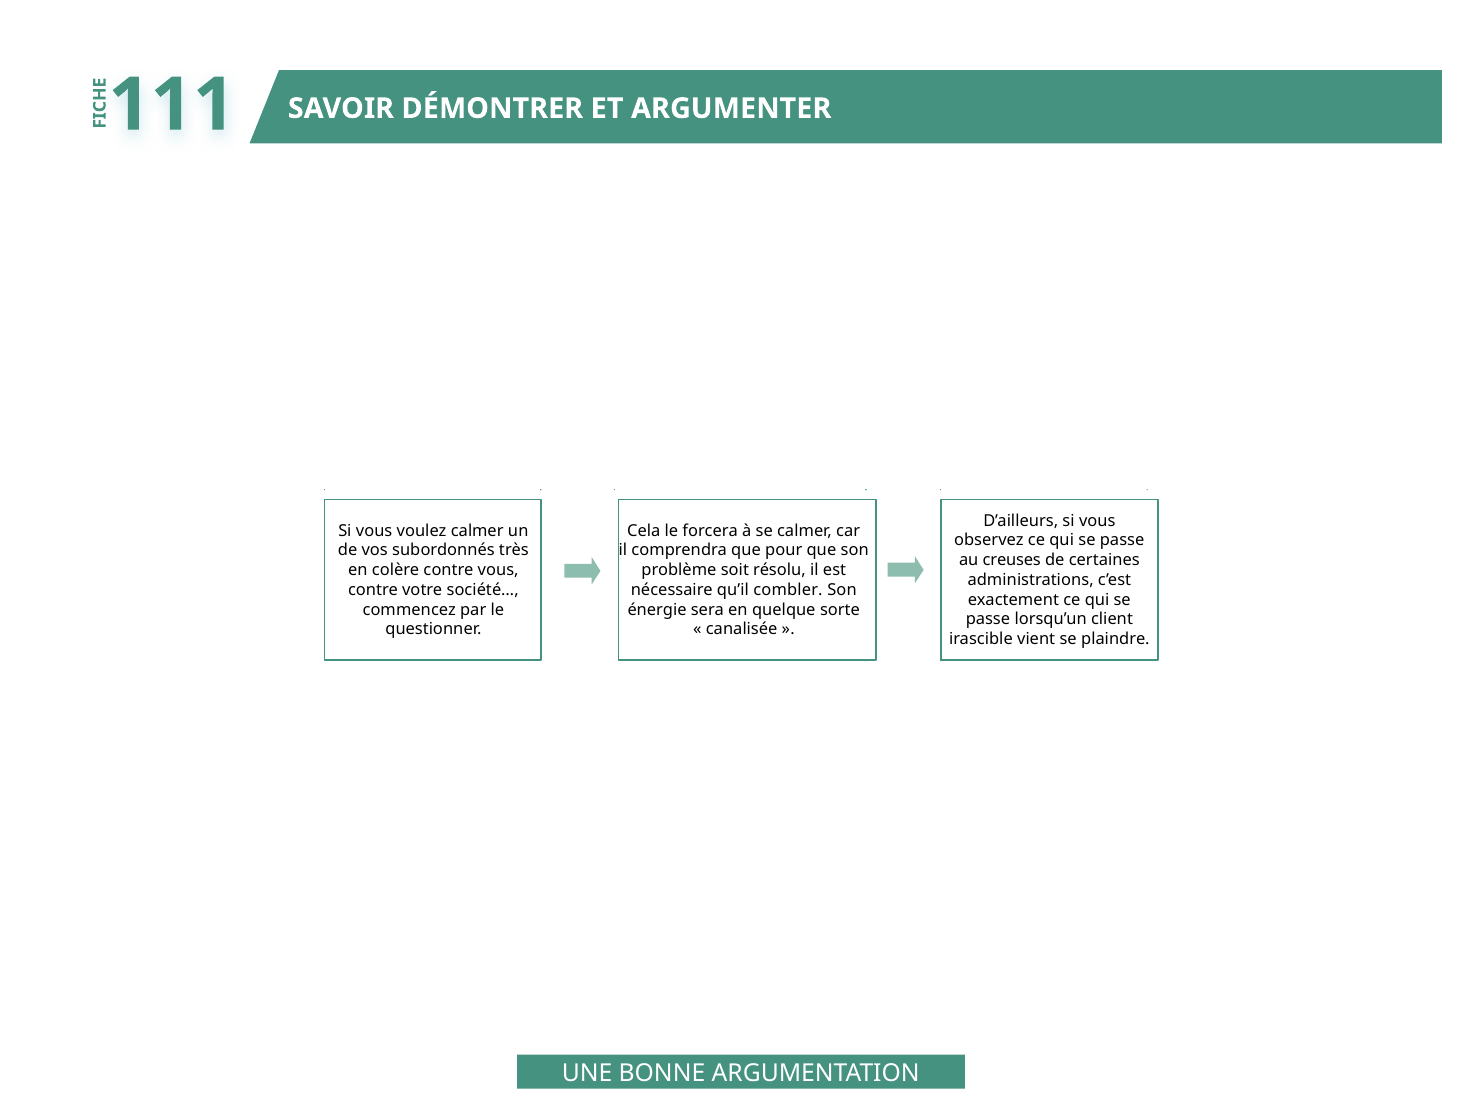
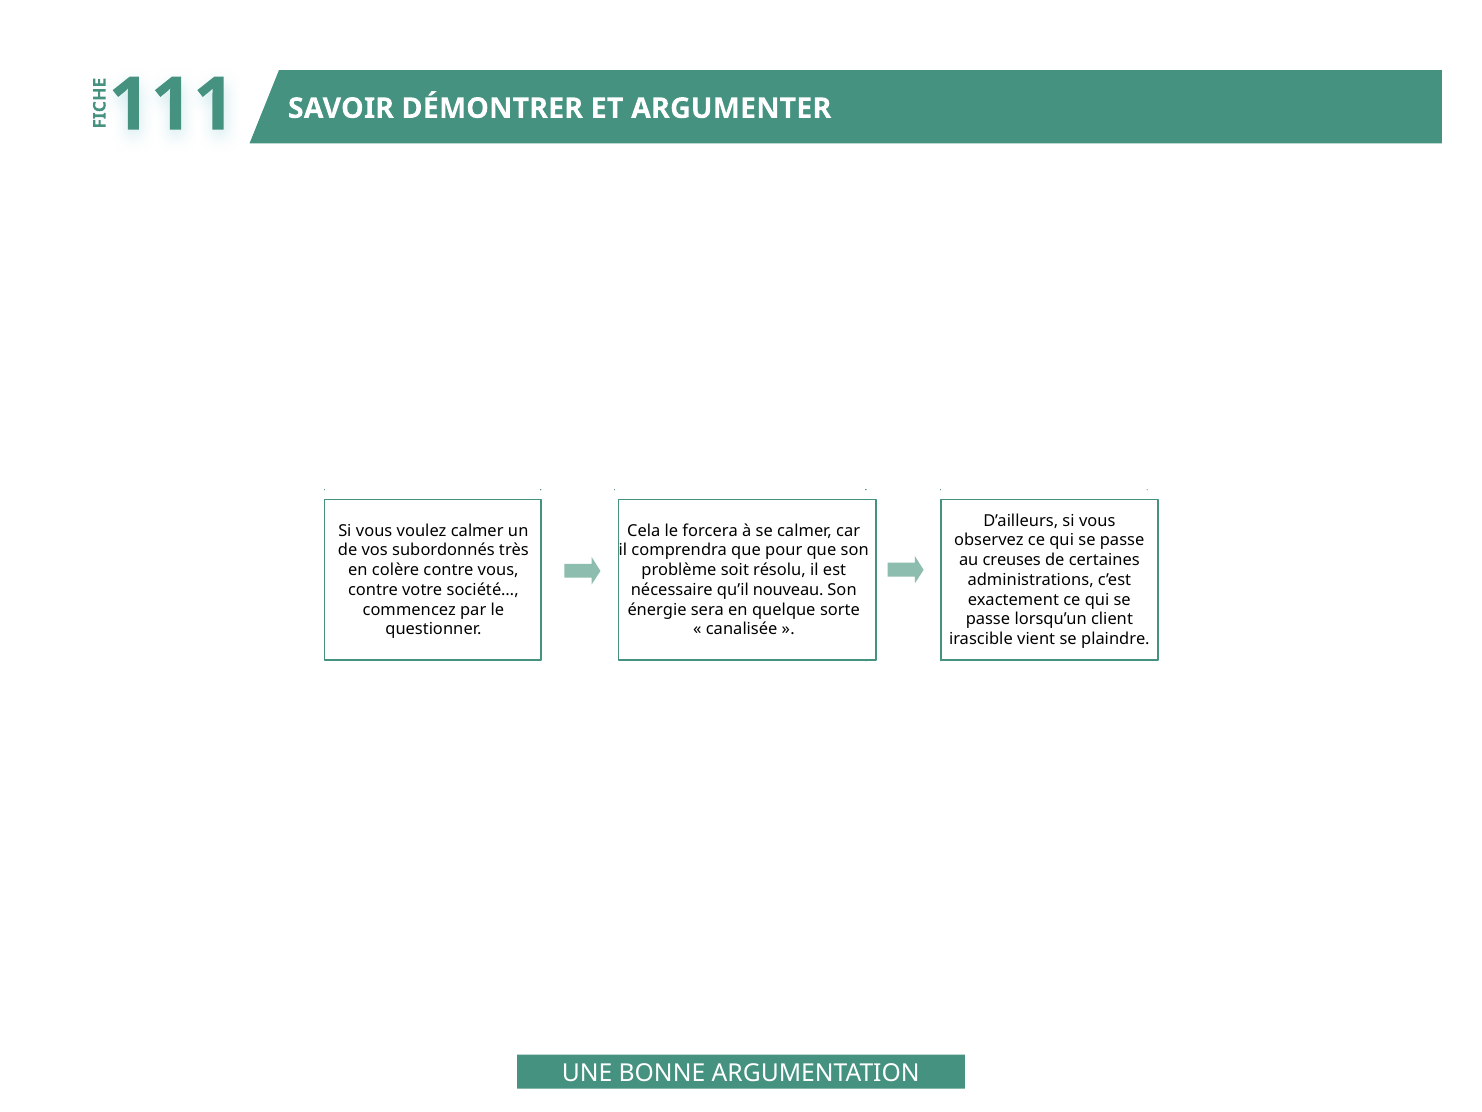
combler: combler -> nouveau (788, 590)
